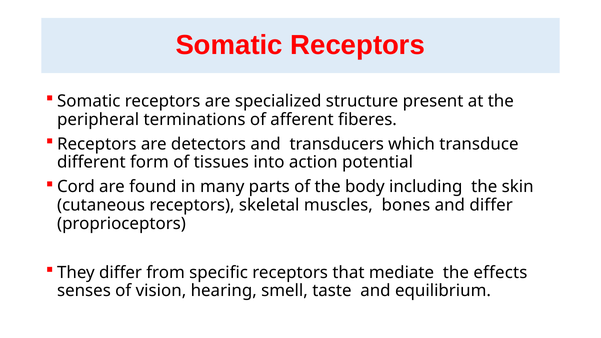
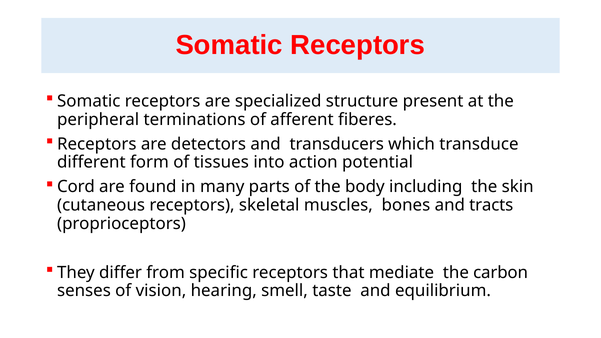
and differ: differ -> tracts (491, 205)
effects: effects -> carbon (501, 273)
